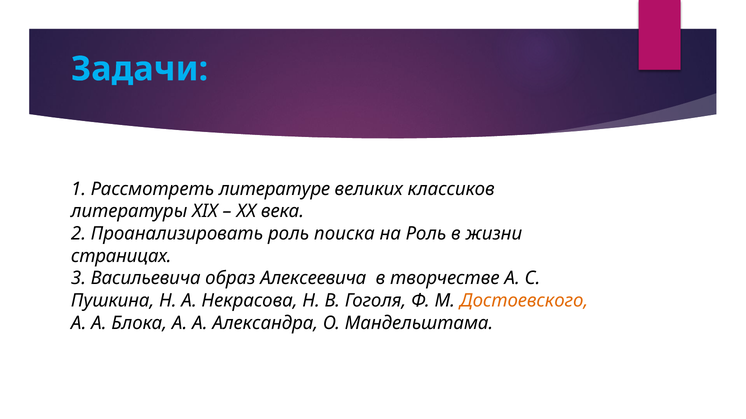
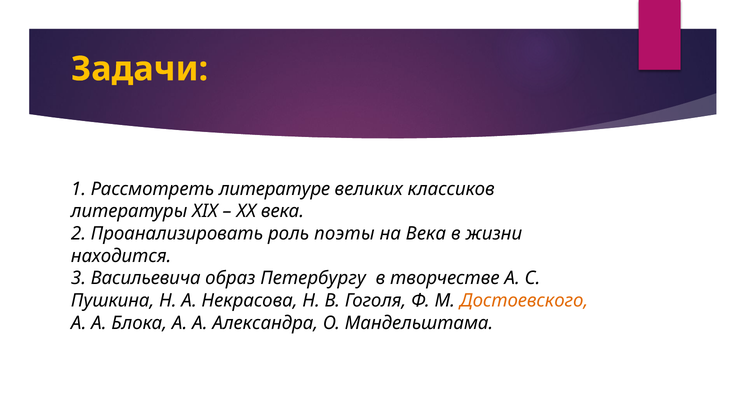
Задачи colour: light blue -> yellow (140, 69)
поиска: поиска -> поэты (344, 234)
на Роль: Роль -> Века (426, 234)
страницах: страницах -> находится (121, 256)
Алексеевича: Алексеевича -> Петербургу (313, 279)
